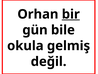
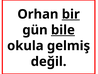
bile underline: none -> present (63, 30)
